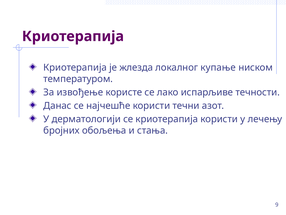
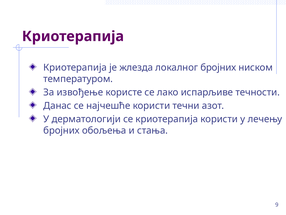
локалног купање: купање -> бројних (218, 67)
